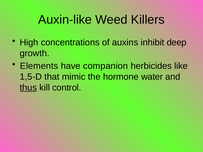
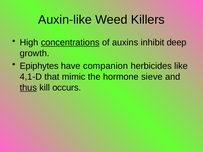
concentrations underline: none -> present (70, 43)
Elements: Elements -> Epiphytes (39, 66)
1,5-D: 1,5-D -> 4,1-D (31, 77)
water: water -> sieve (152, 77)
control: control -> occurs (67, 88)
